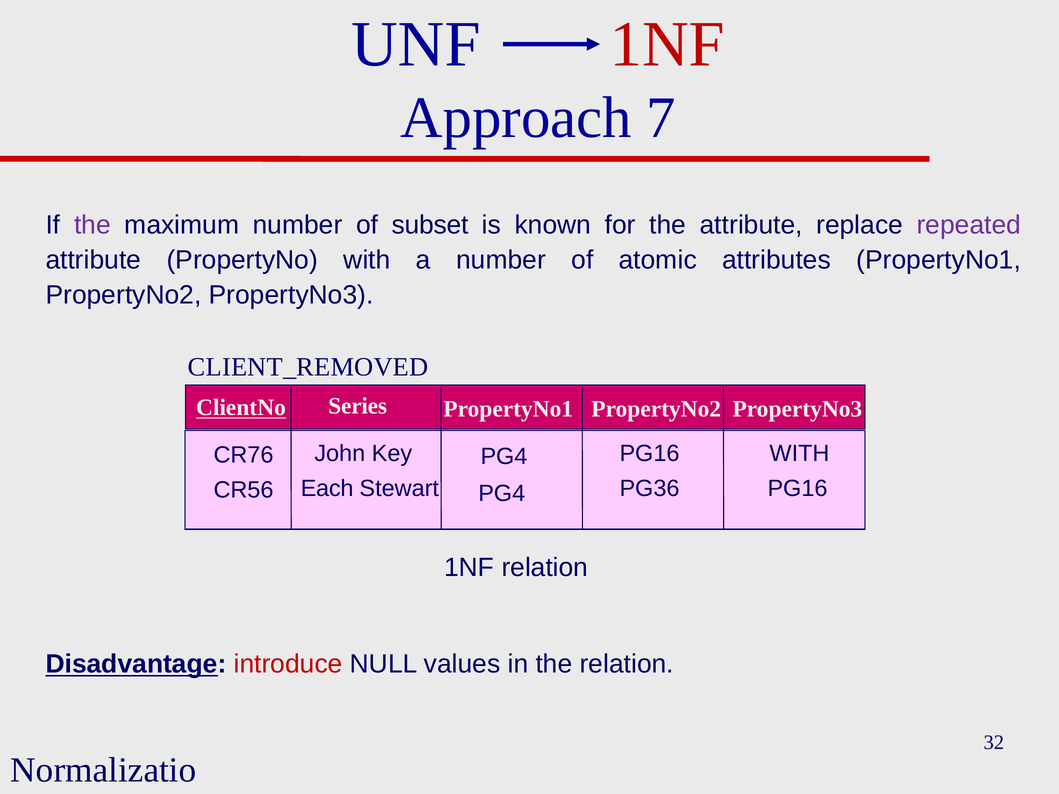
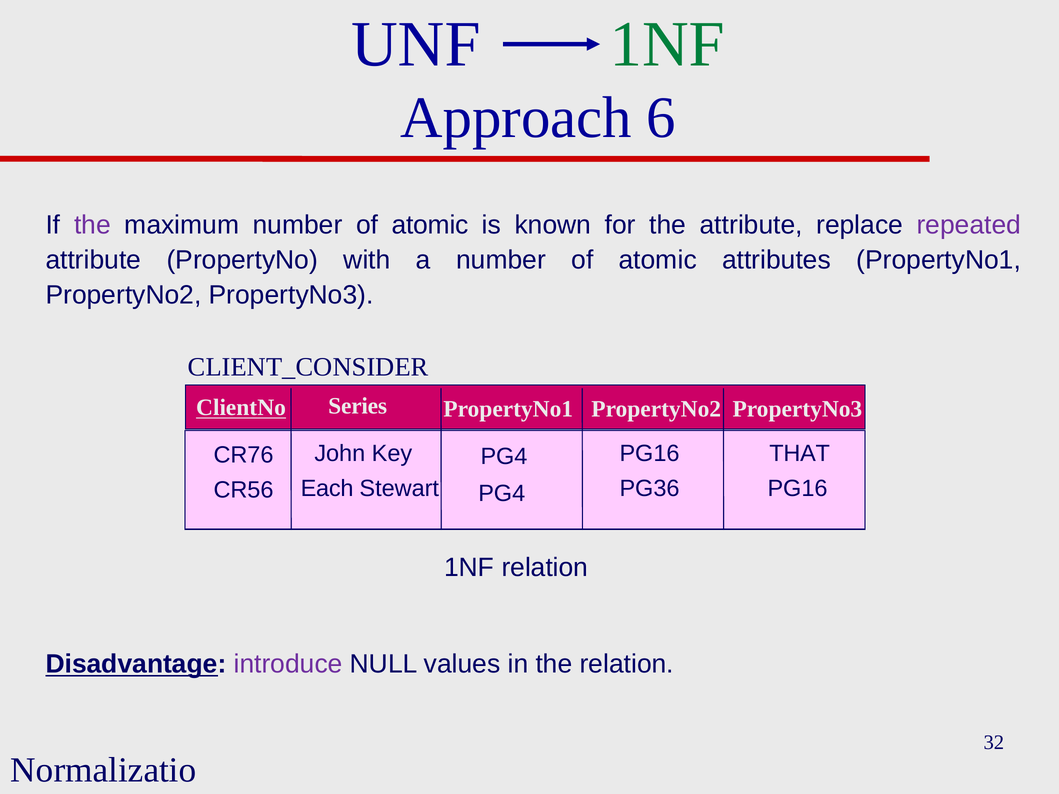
1NF colour: red -> green (667, 44)
7: 7 -> 6 (661, 118)
maximum number of subset: subset -> atomic (430, 225)
CLIENT_REMOVED: CLIENT_REMOVED -> CLIENT_CONSIDER (308, 367)
WITH: WITH -> THAT (800, 453)
introduce colour: red -> purple (288, 664)
